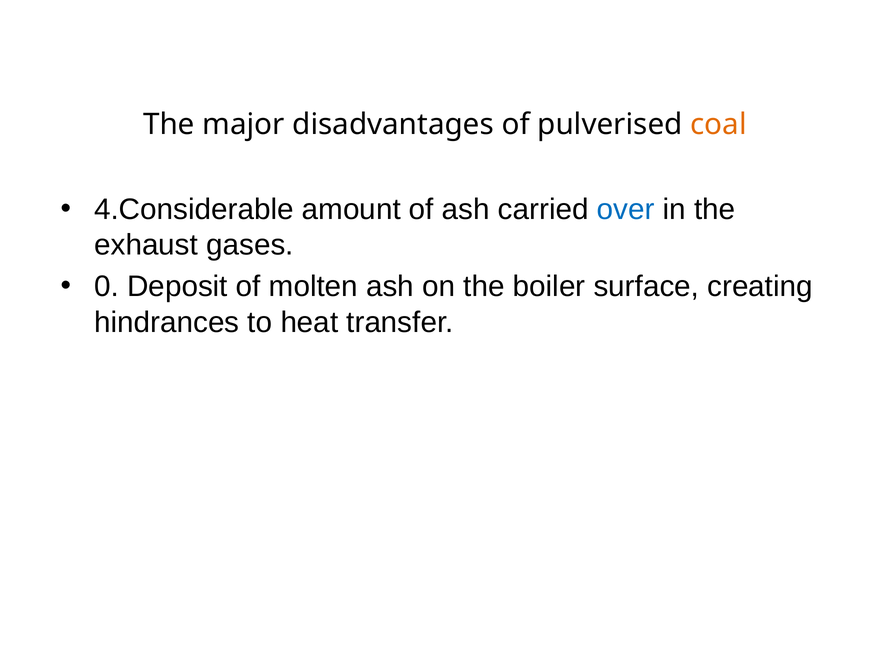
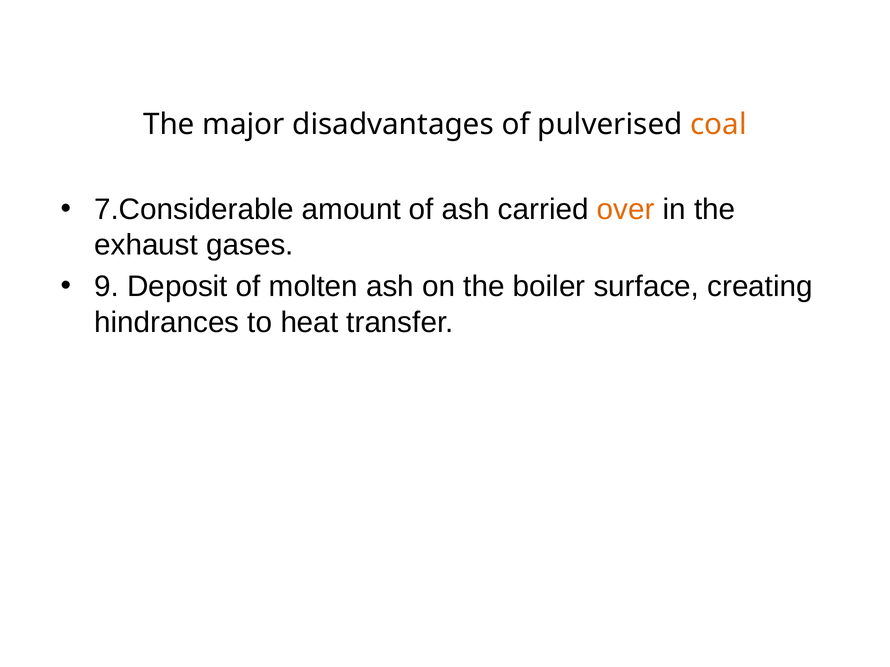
4.Considerable: 4.Considerable -> 7.Considerable (194, 210)
over colour: blue -> orange (626, 210)
0: 0 -> 9 (107, 287)
